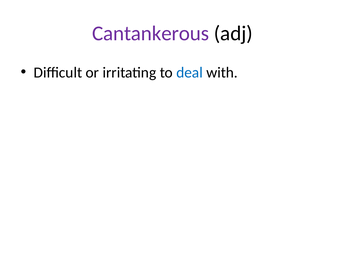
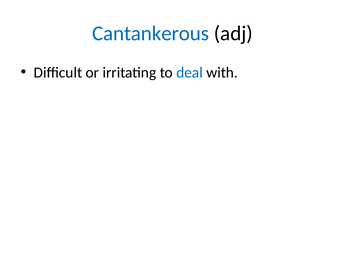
Cantankerous colour: purple -> blue (151, 33)
